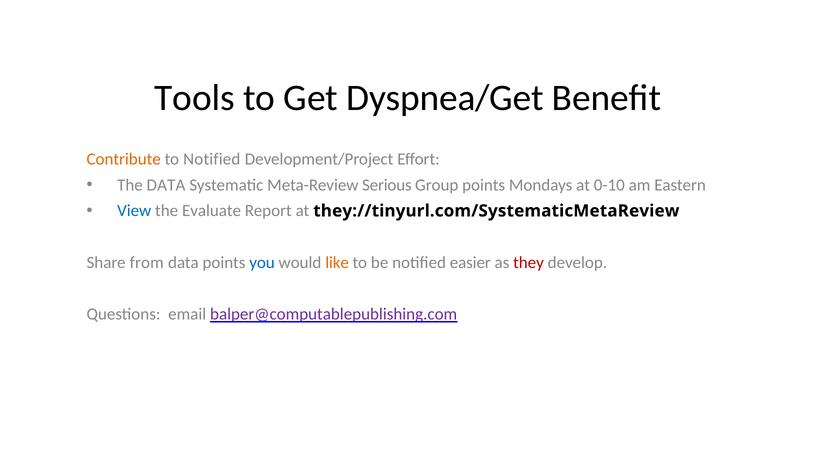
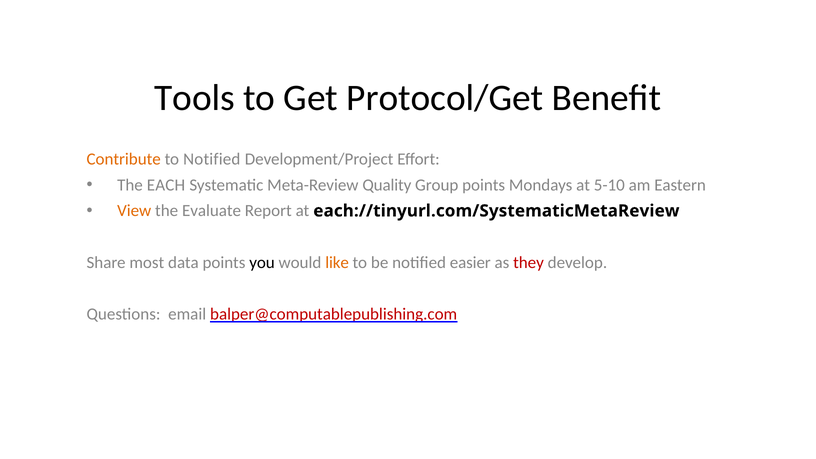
Dyspnea/Get: Dyspnea/Get -> Protocol/Get (445, 98)
The DATA: DATA -> EACH (166, 185)
Serious: Serious -> Quality (387, 185)
0-10: 0-10 -> 5-10 (609, 185)
View colour: blue -> orange (134, 211)
they://tinyurl.com/SystematicMetaReview: they://tinyurl.com/SystematicMetaReview -> each://tinyurl.com/SystematicMetaReview (496, 211)
from: from -> most (147, 263)
you colour: blue -> black (262, 263)
balper@computablepublishing.com colour: purple -> red (334, 314)
